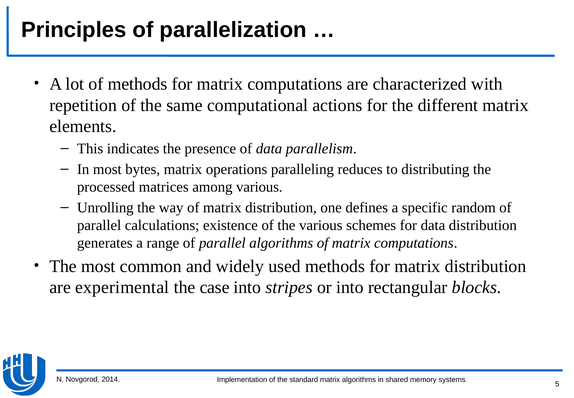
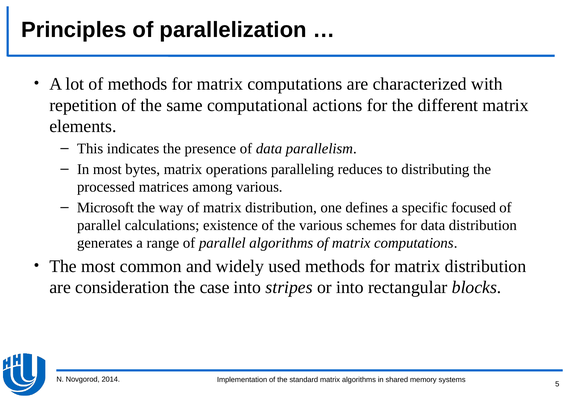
Unrolling: Unrolling -> Microsoft (105, 207)
random: random -> focused (474, 207)
experimental: experimental -> consideration (122, 287)
